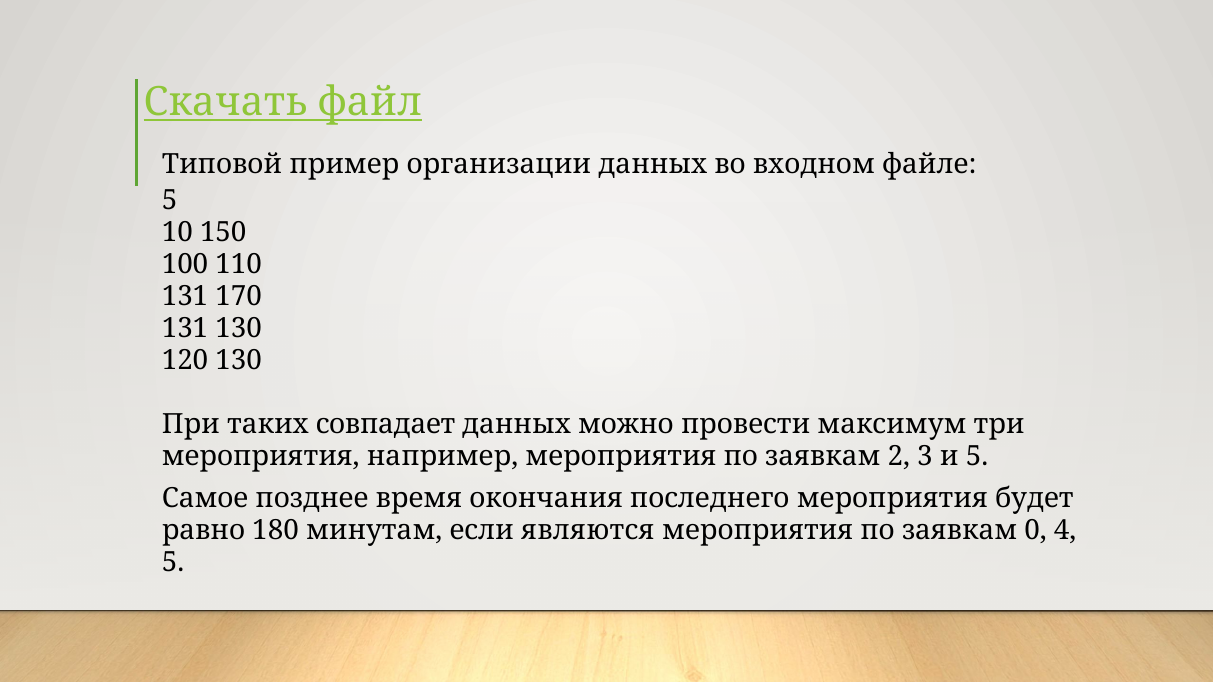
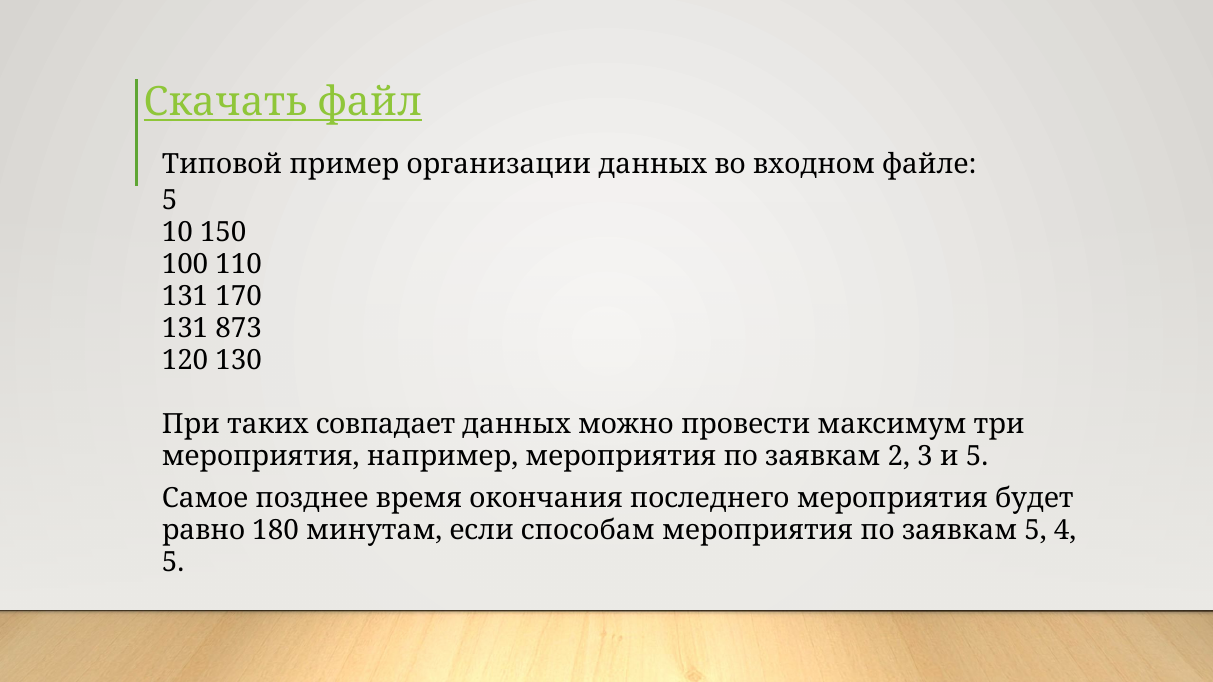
131 130: 130 -> 873 (239, 328)
являются: являются -> способам (588, 530)
заявкам 0: 0 -> 5 (1036, 530)
